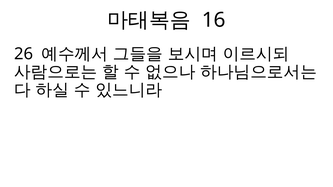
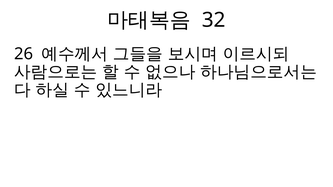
16: 16 -> 32 (214, 20)
